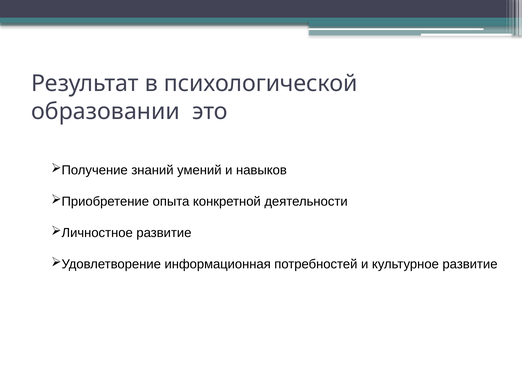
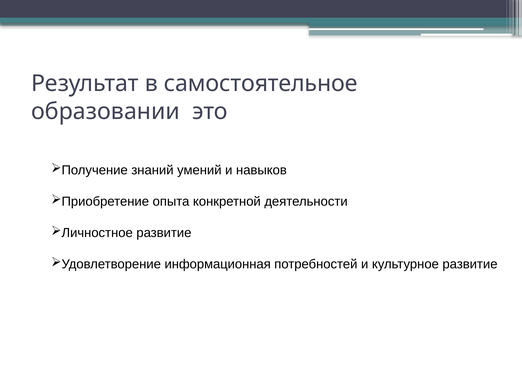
психологической: психологической -> самостоятельное (261, 83)
